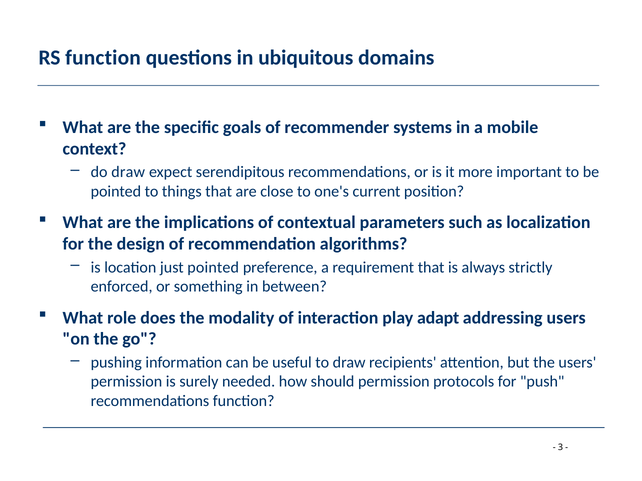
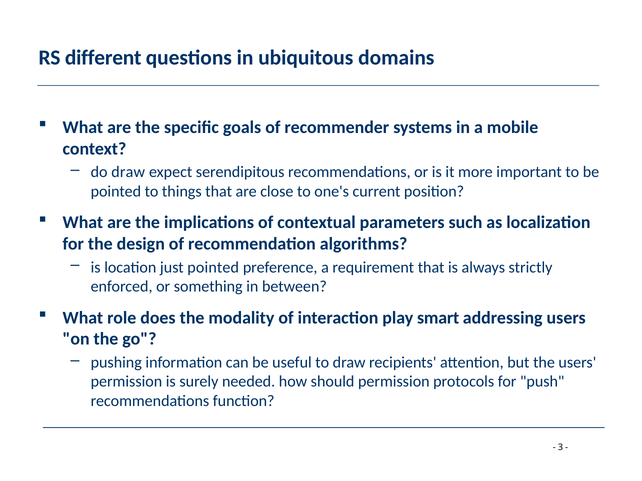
RS function: function -> different (103, 58)
adapt: adapt -> smart (438, 318)
